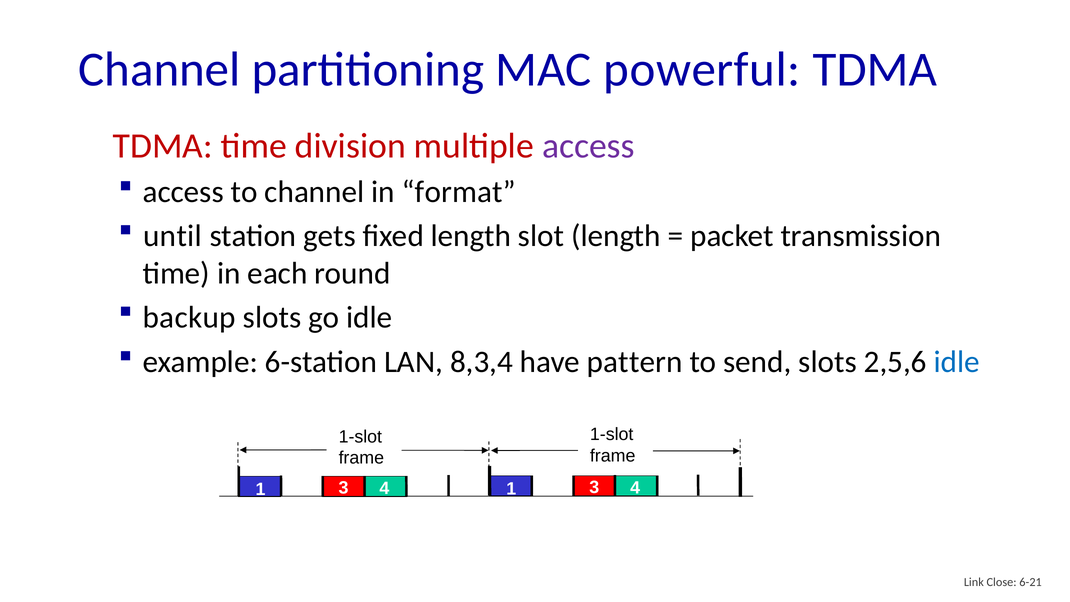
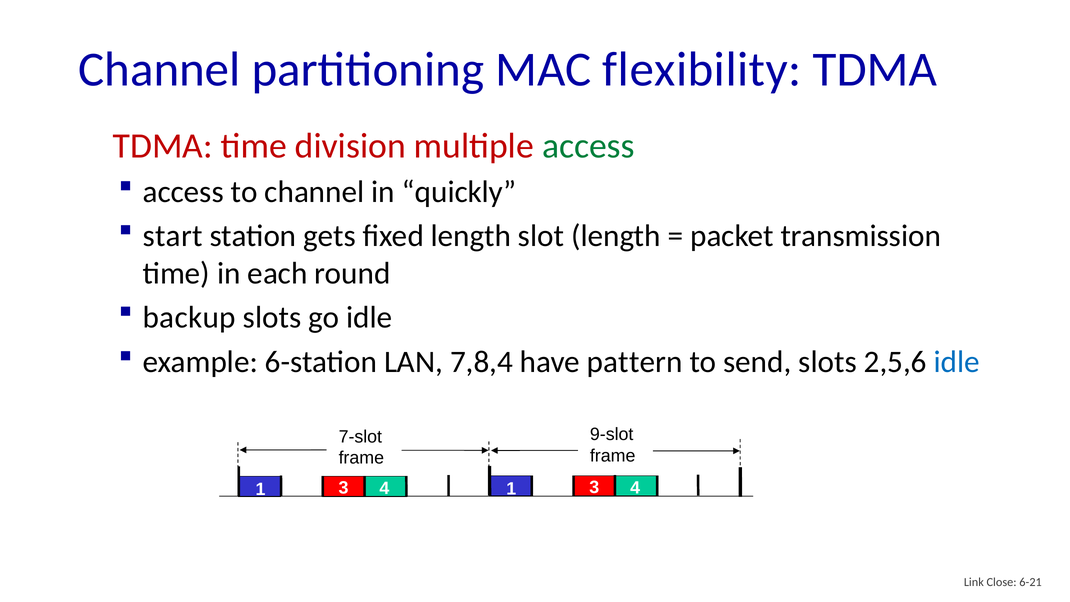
powerful: powerful -> flexibility (702, 70)
access colour: purple -> green (588, 146)
format: format -> quickly (459, 192)
until: until -> start (173, 236)
8,3,4: 8,3,4 -> 7,8,4 (481, 362)
1-slot: 1-slot -> 9-slot (612, 434)
1-slot: 1-slot -> 7-slot (360, 437)
